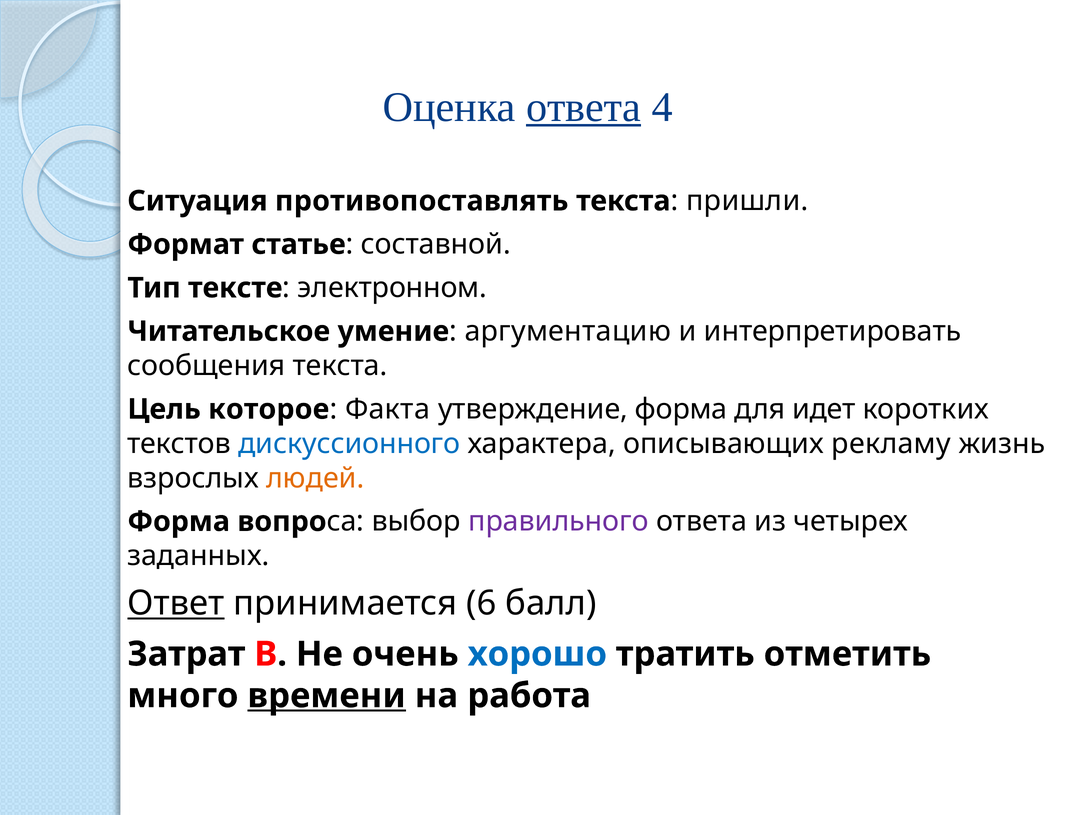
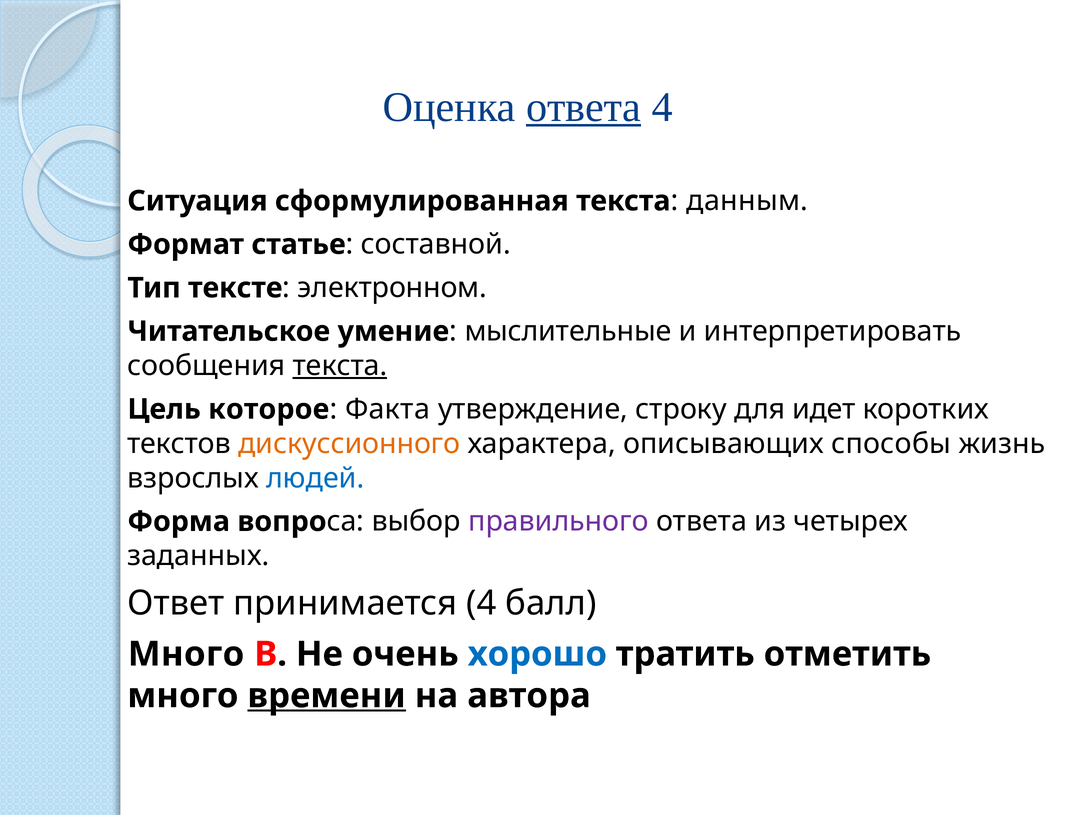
противопоставлять: противопоставлять -> сформулированная (422, 201)
пришли: пришли -> данным (747, 201)
аргументацию: аргументацию -> мыслительные (568, 331)
текста underline: none -> present (340, 366)
утверждение форма: форма -> строку (681, 409)
дискуссионного colour: blue -> orange (349, 443)
рекламу: рекламу -> способы (891, 443)
людей colour: orange -> blue (315, 478)
Ответ underline: present -> none (176, 603)
принимается 6: 6 -> 4 (481, 603)
Затрат: Затрат -> Много (186, 654)
работа: работа -> автора (529, 695)
